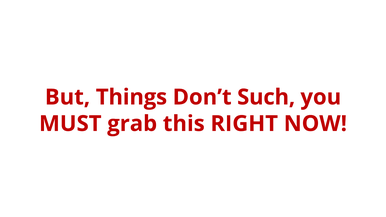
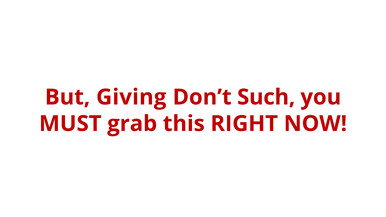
Things: Things -> Giving (131, 97)
